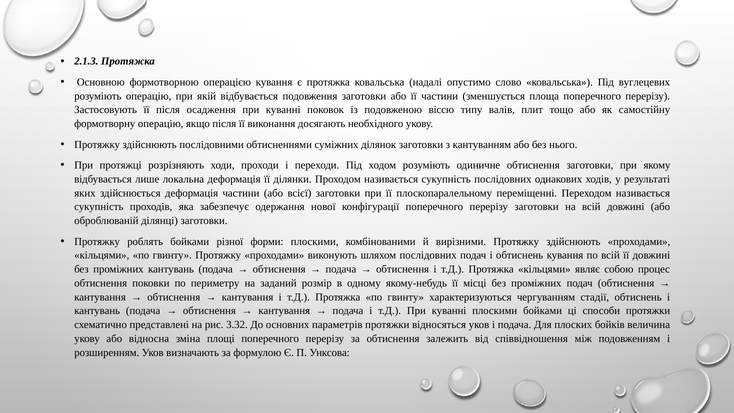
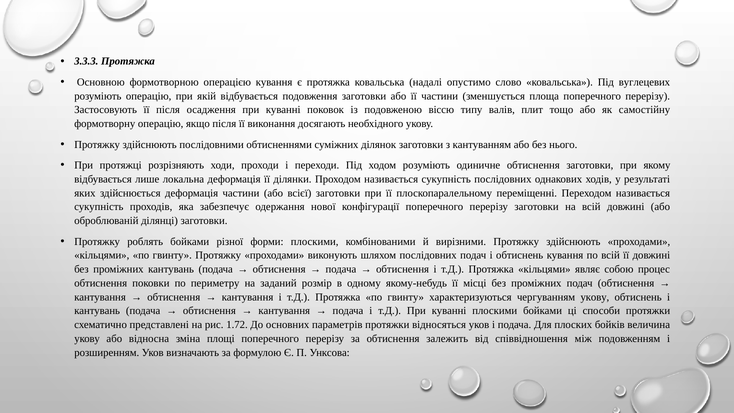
2.1.3: 2.1.3 -> 3.3.3 (86, 61)
чергуванням стадії: стадії -> укову (595, 297)
3.32: 3.32 -> 1.72 (237, 325)
